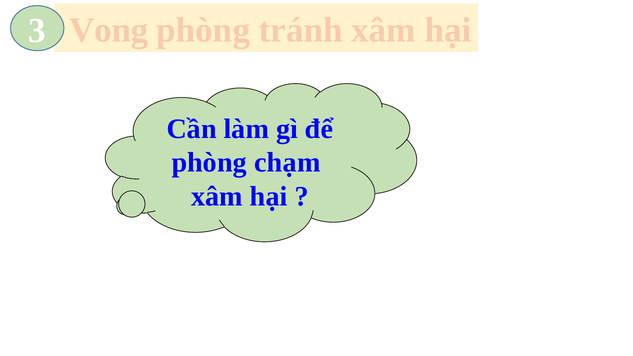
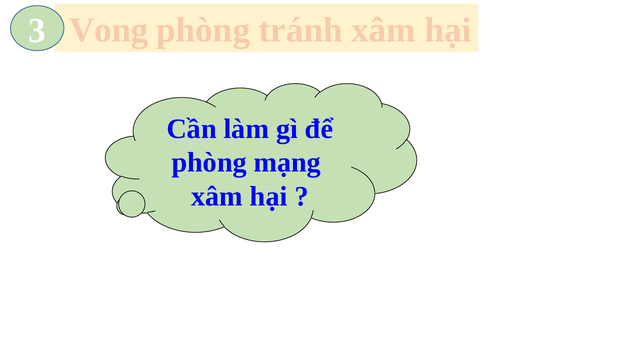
chạm: chạm -> mạng (287, 163)
